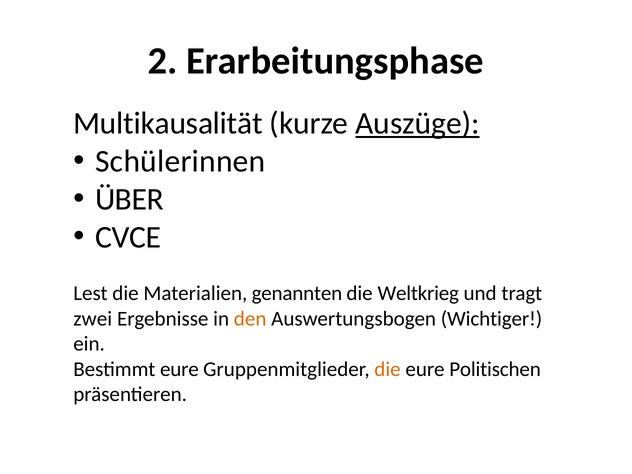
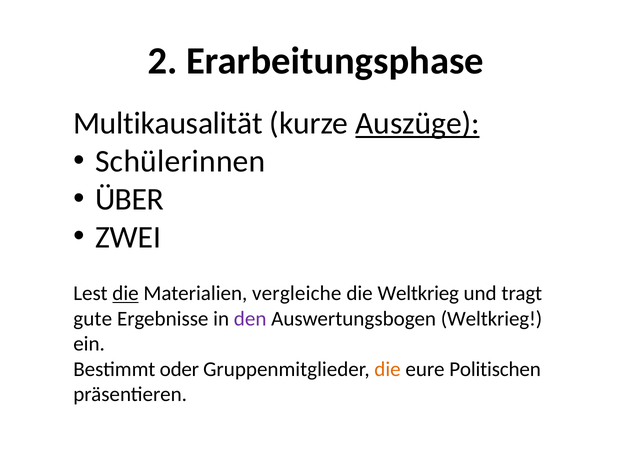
CVCE: CVCE -> ZWEI (128, 237)
die underline: none -> present (125, 293)
genannten: genannten -> vergleiche (297, 293)
zwei: zwei -> gute (93, 319)
den colour: orange -> purple (250, 319)
Auswertungsbogen Wichtiger: Wichtiger -> Weltkrieg (492, 319)
Bestimmt eure: eure -> oder (179, 369)
